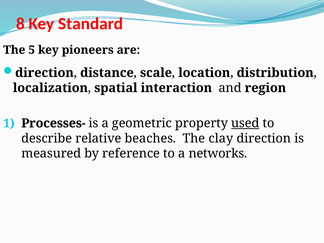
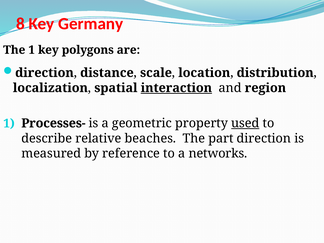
Standard: Standard -> Germany (91, 24)
The 5: 5 -> 1 (32, 50)
pioneers: pioneers -> polygons (88, 50)
interaction underline: none -> present (176, 88)
clay: clay -> part (221, 138)
